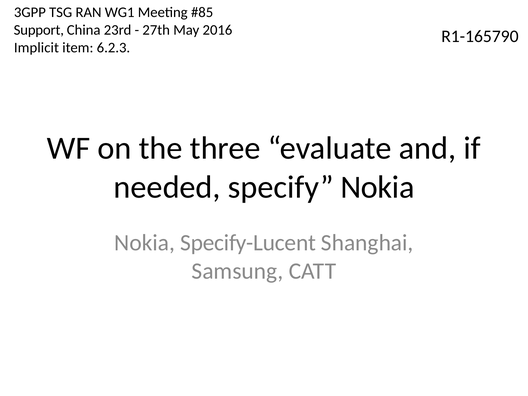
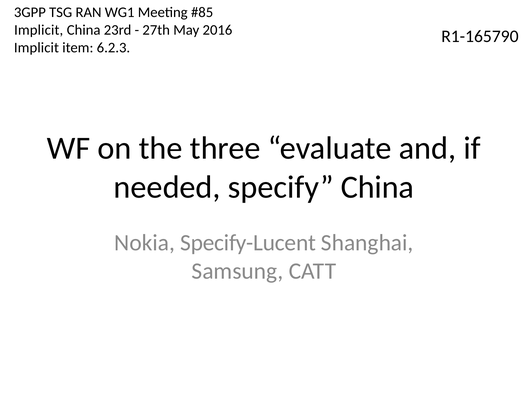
Support: Support -> Implicit (39, 30)
specify Nokia: Nokia -> China (377, 187)
